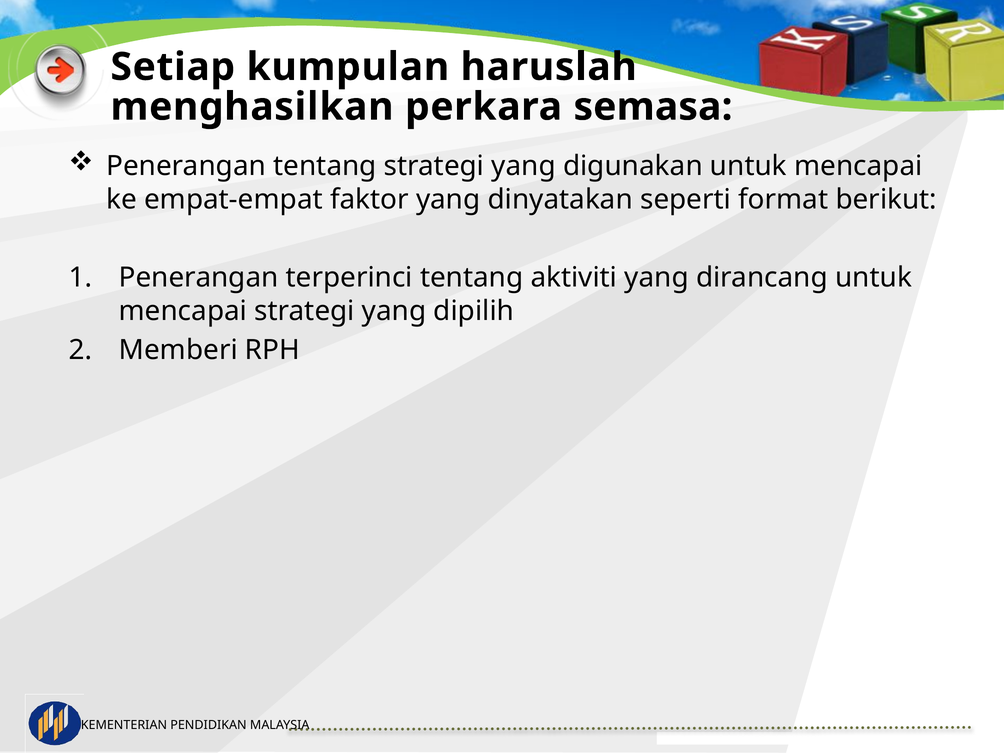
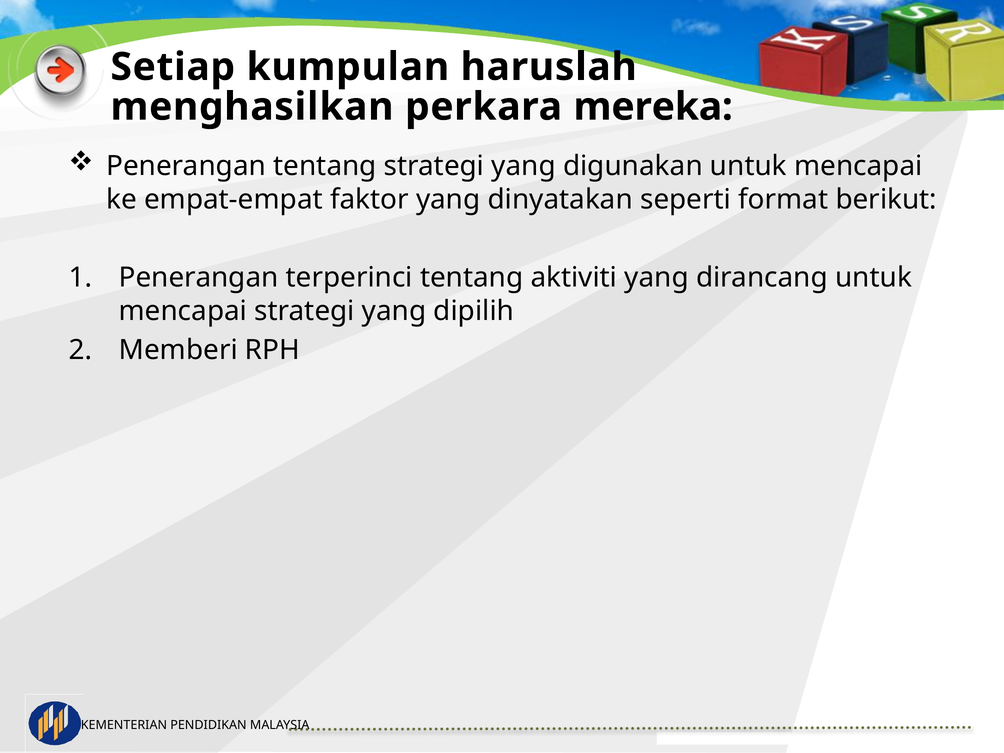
semasa: semasa -> mereka (653, 107)
